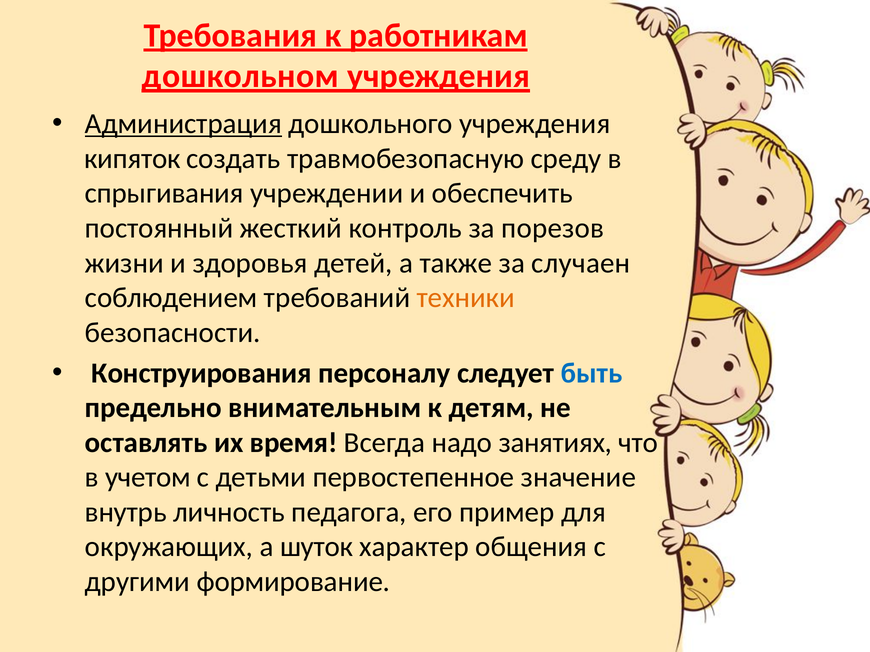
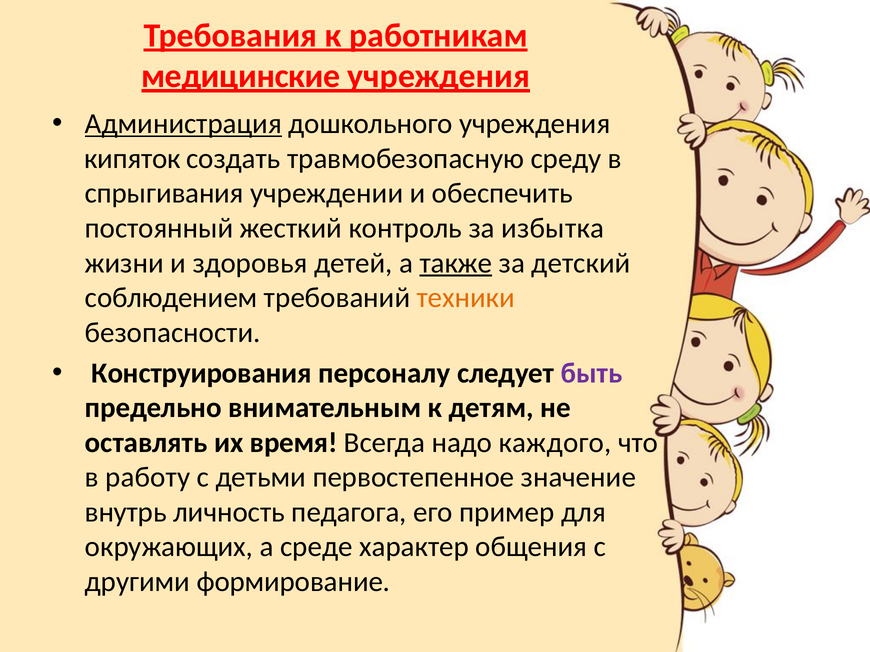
дошкольном: дошкольном -> медицинские (241, 76)
порезов: порезов -> избытка (553, 228)
также underline: none -> present (456, 263)
случаен: случаен -> детский (581, 263)
быть colour: blue -> purple (592, 373)
занятиях: занятиях -> каждого (555, 443)
учетом: учетом -> работу (148, 478)
шуток: шуток -> среде (316, 547)
